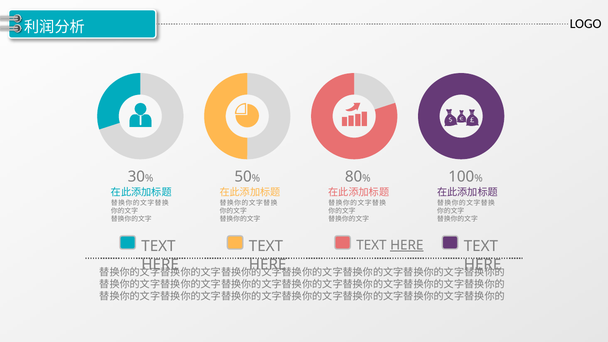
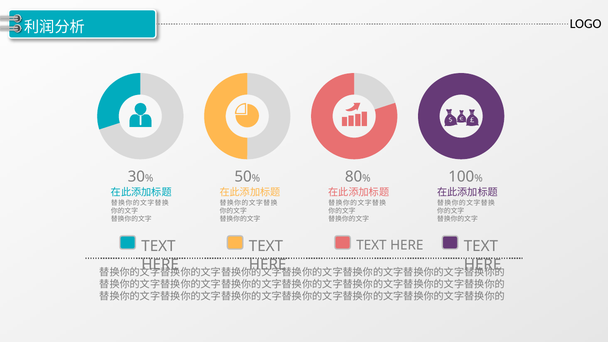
HERE underline: present -> none (407, 245)
